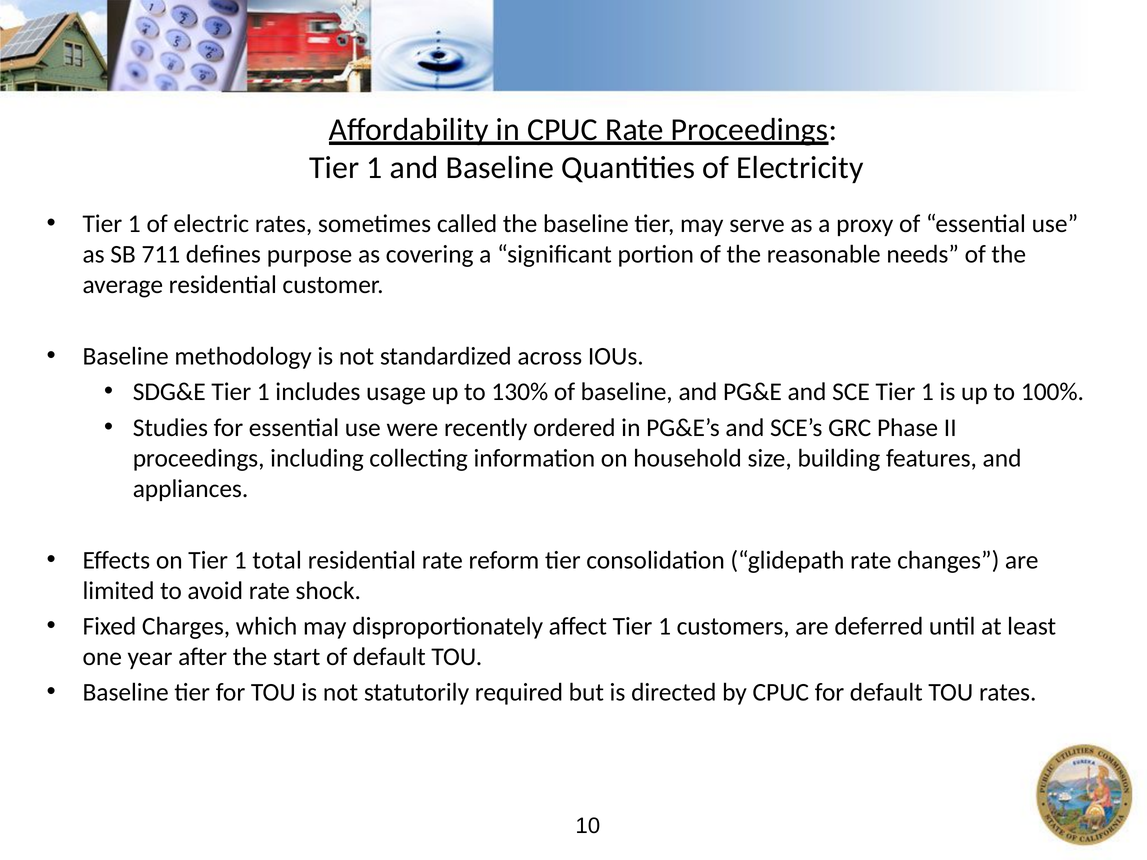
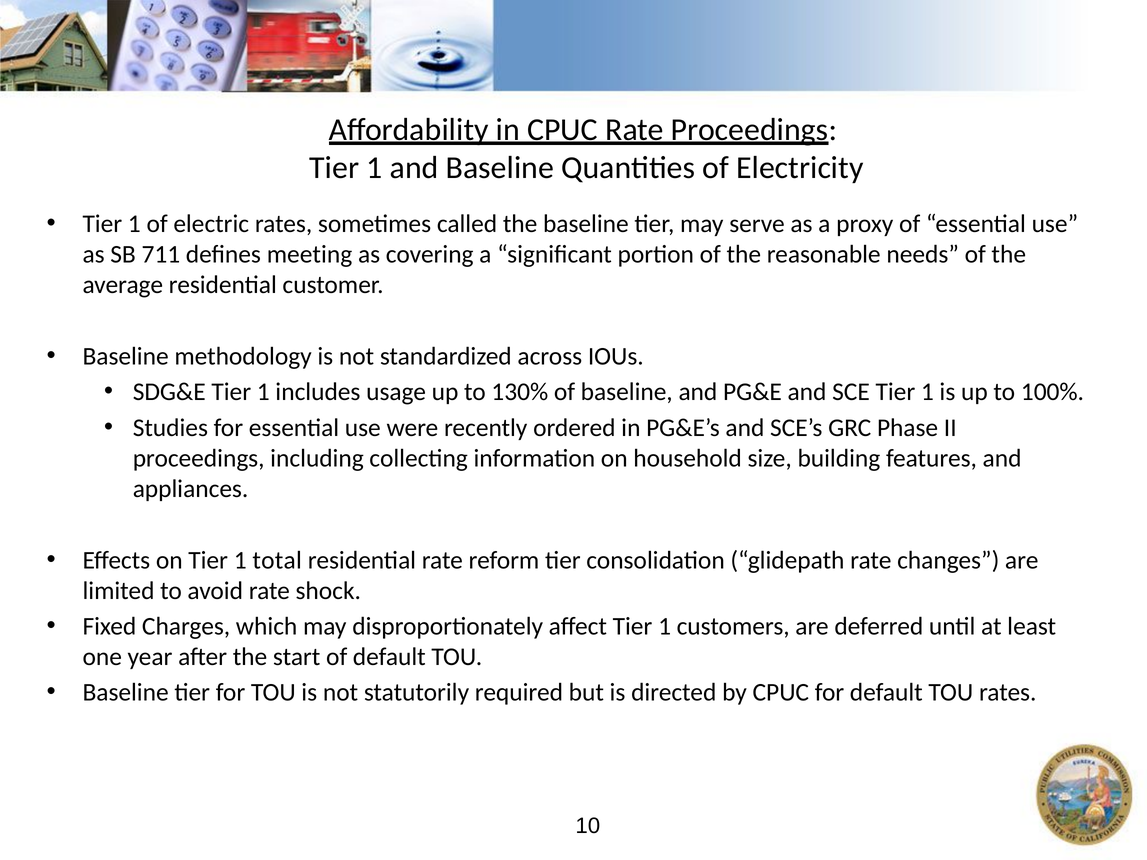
purpose: purpose -> meeting (310, 255)
